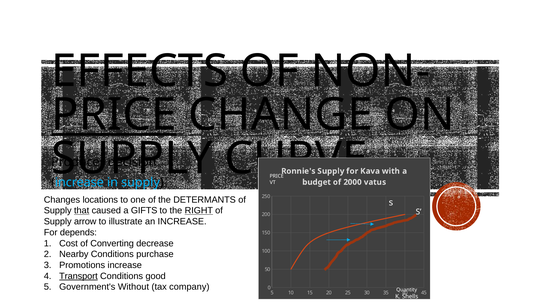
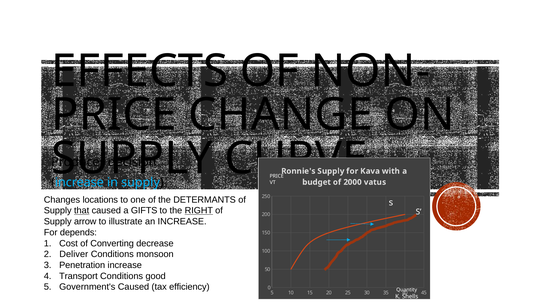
PRICE underline: present -> none (114, 115)
Nearby: Nearby -> Deliver (74, 254)
purchase: purchase -> monsoon (155, 254)
Promotions: Promotions -> Penetration (82, 265)
Transport underline: present -> none (78, 276)
Government's Without: Without -> Caused (133, 287)
company: company -> efficiency (189, 287)
